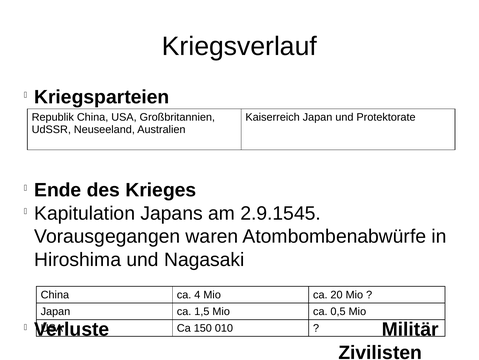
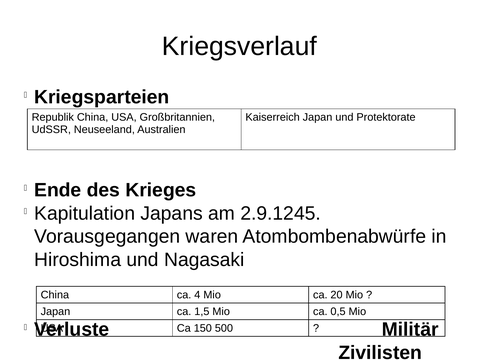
2.9.1545: 2.9.1545 -> 2.9.1245 (281, 213)
010: 010 -> 500 (224, 327)
